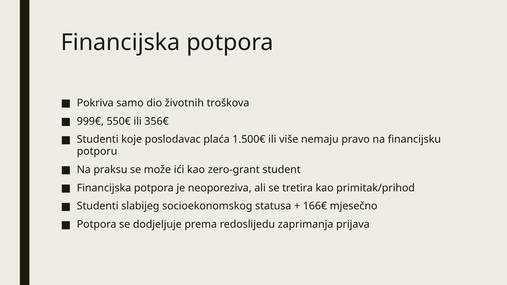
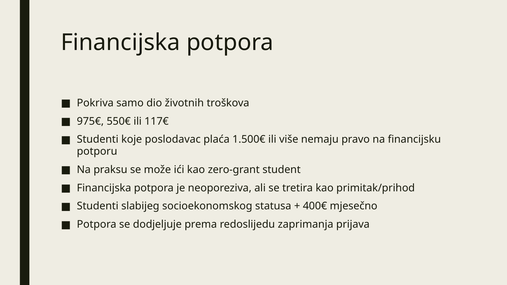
999€: 999€ -> 975€ (90, 121)
356€: 356€ -> 117€ (157, 121)
166€: 166€ -> 400€ (315, 206)
